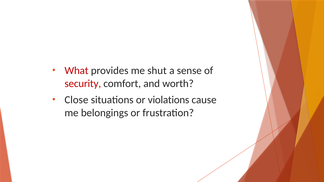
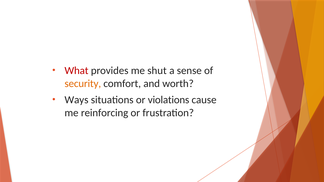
security colour: red -> orange (83, 84)
Close: Close -> Ways (76, 100)
belongings: belongings -> reinforcing (105, 113)
